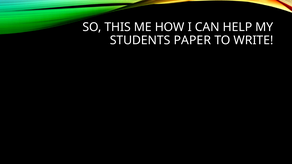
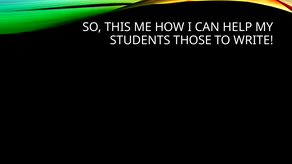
PAPER: PAPER -> THOSE (192, 40)
